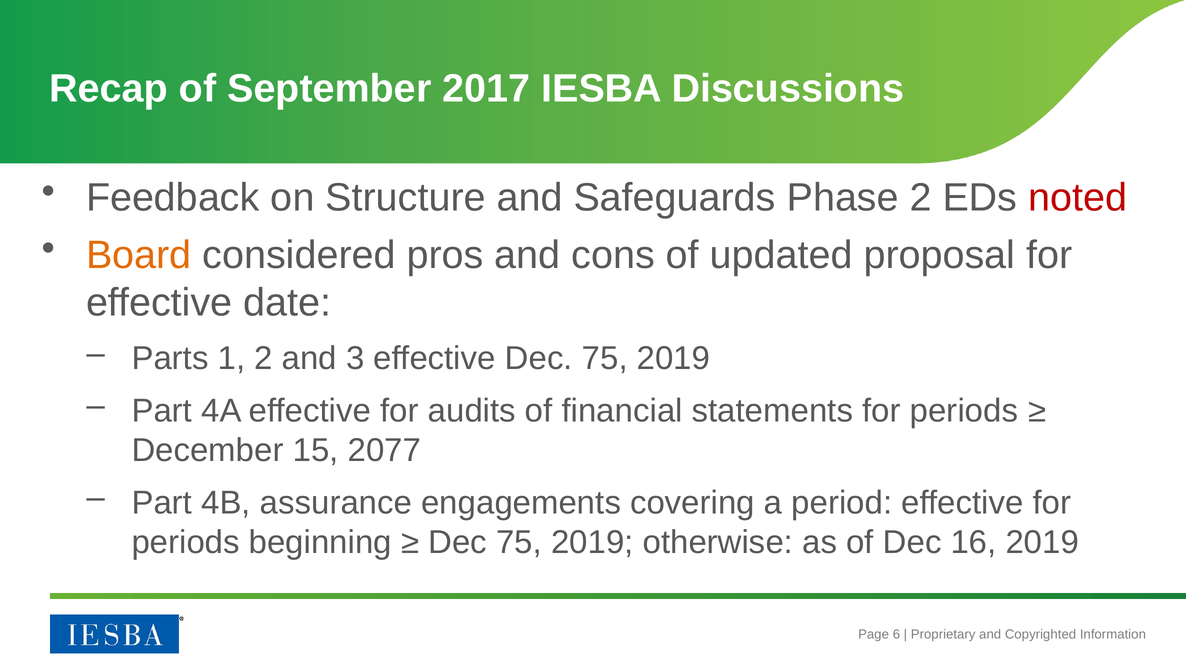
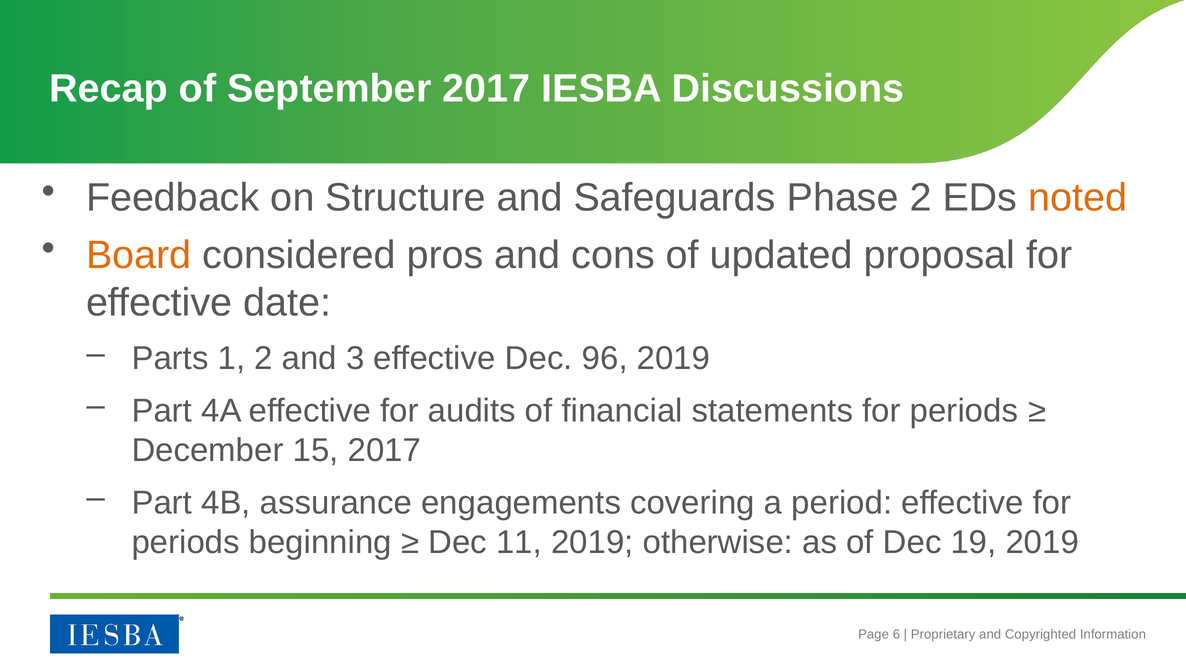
noted colour: red -> orange (1078, 198)
effective Dec 75: 75 -> 96 (605, 359)
15 2077: 2077 -> 2017 (384, 450)
75: 75 -> 11 (519, 542)
16: 16 -> 19 (973, 542)
